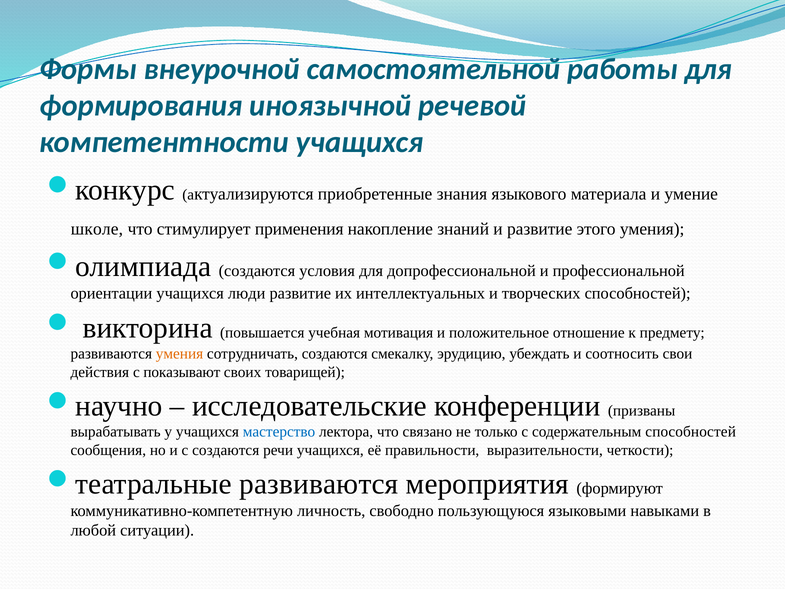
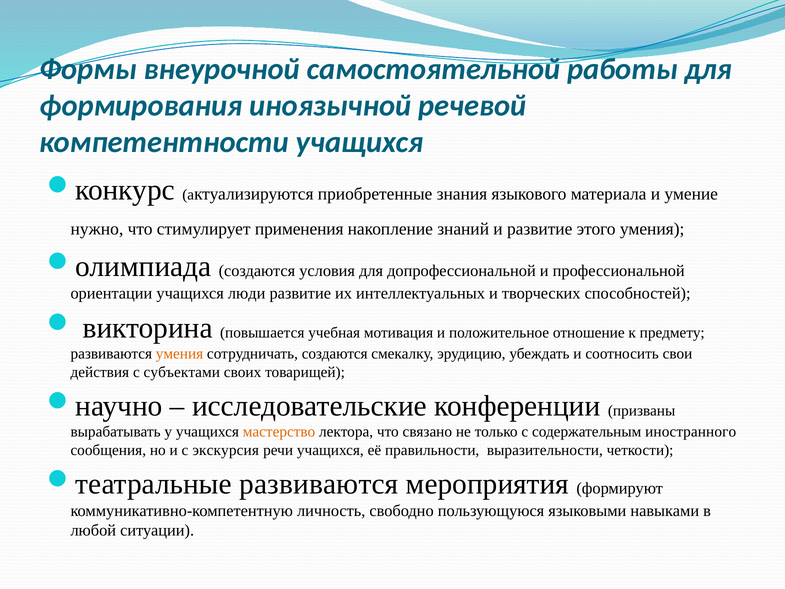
школе: школе -> нужно (97, 229)
показывают: показывают -> субъектами (182, 372)
мастерство colour: blue -> orange (279, 432)
содержательным способностей: способностей -> иностранного (691, 432)
с создаются: создаются -> экскурсия (226, 450)
